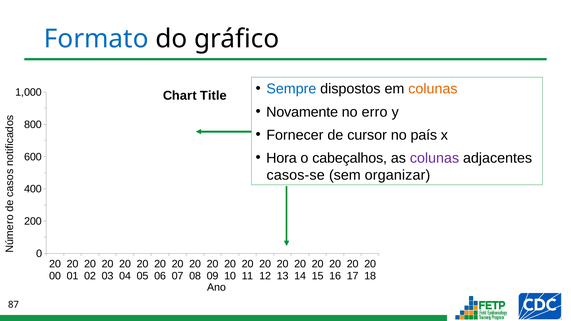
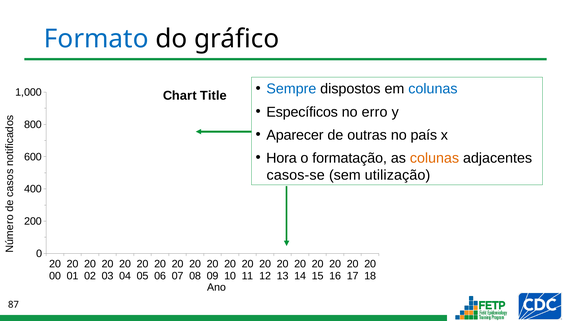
colunas colour: orange -> blue (433, 89)
Novamente: Novamente -> Específicos (302, 112)
Fornecer: Fornecer -> Aparecer (295, 135)
cursor: cursor -> outras (367, 135)
cabeçalhos: cabeçalhos -> formatação (350, 158)
colunas colour: purple -> orange (434, 158)
organizar: organizar -> utilização (397, 175)
